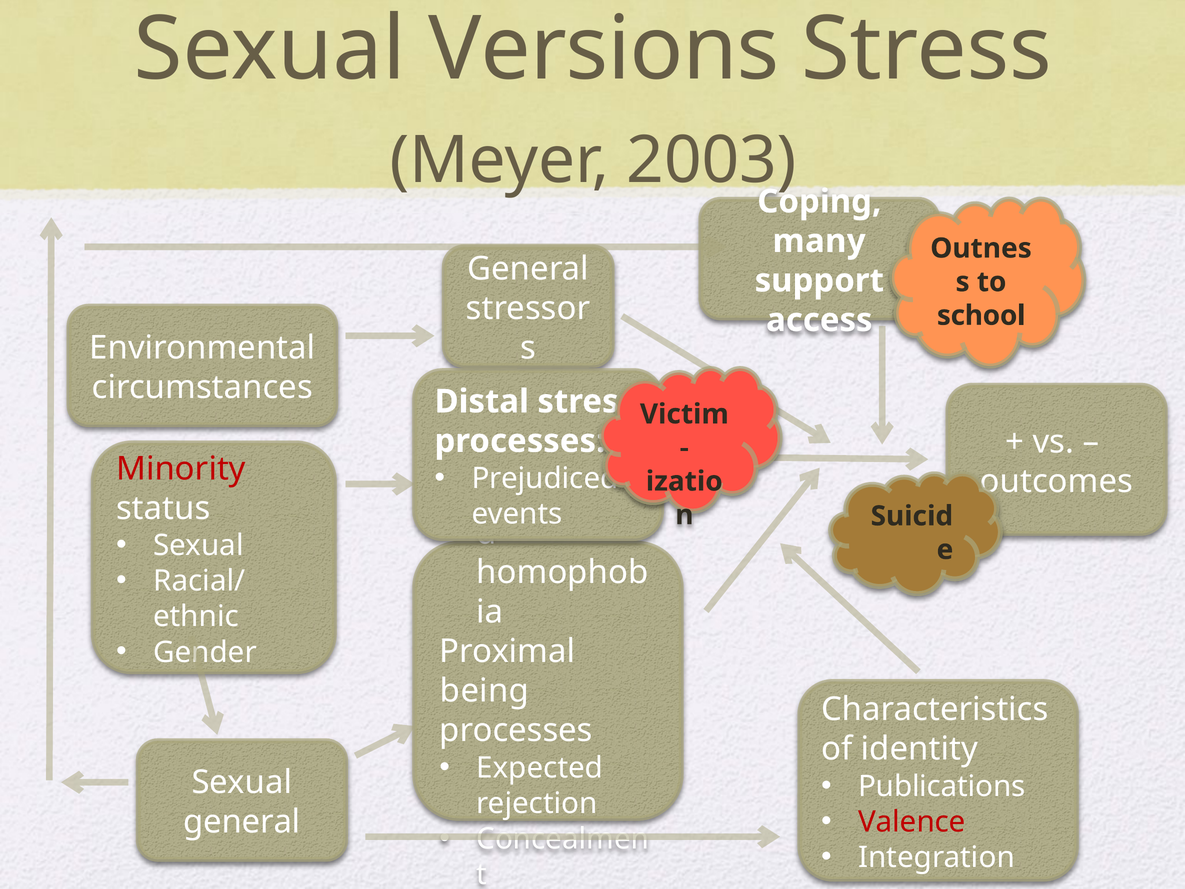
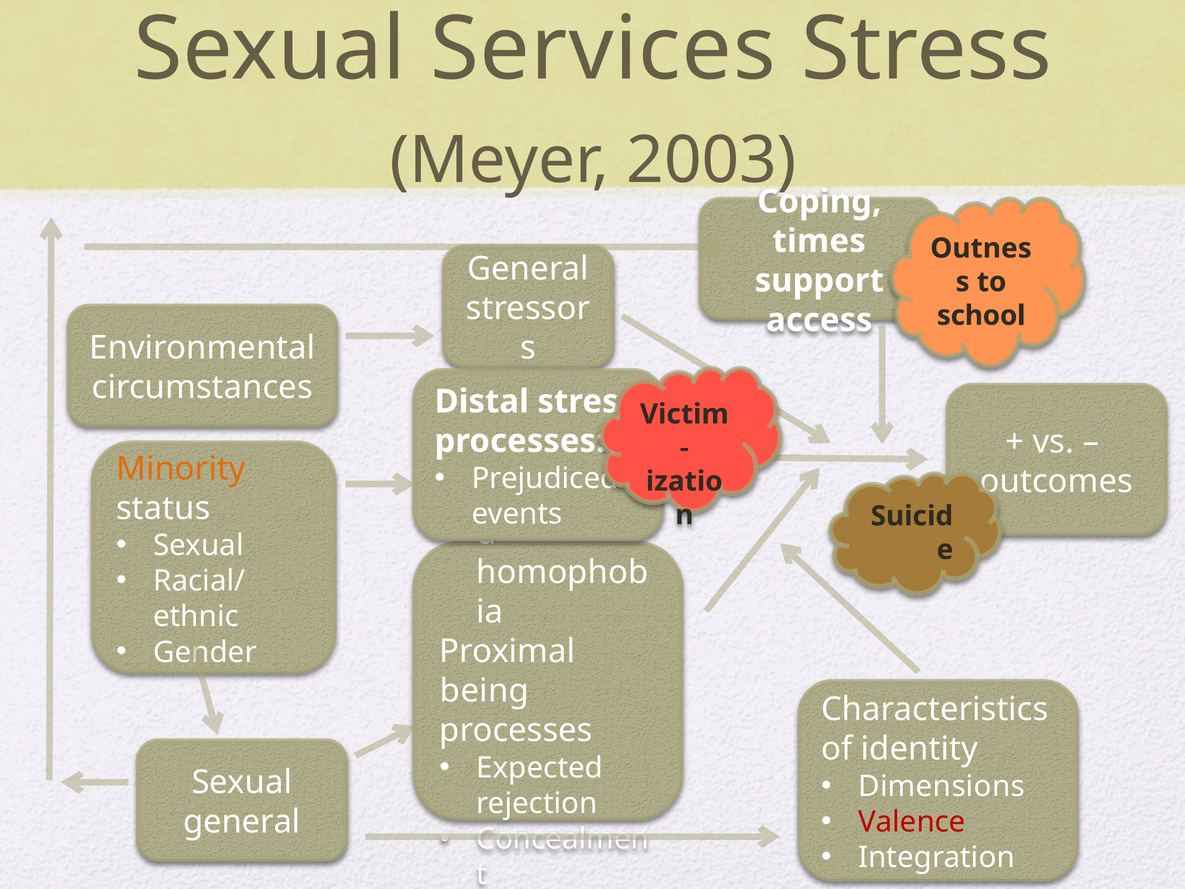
Versions: Versions -> Services (603, 50)
many: many -> times (819, 241)
Minority colour: red -> orange (181, 469)
Publications: Publications -> Dimensions (942, 786)
